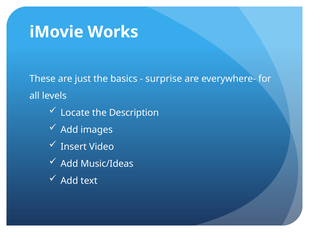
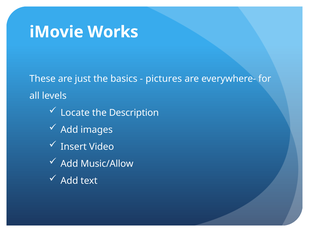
surprise: surprise -> pictures (164, 79)
Music/Ideas: Music/Ideas -> Music/Allow (107, 163)
